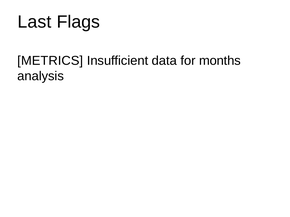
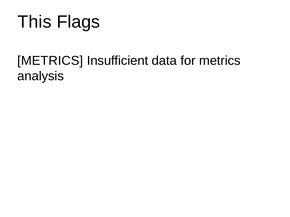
Last: Last -> This (34, 22)
for months: months -> metrics (220, 61)
